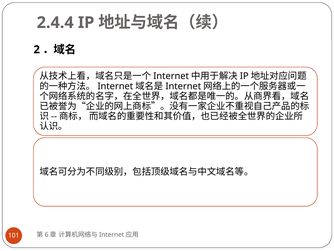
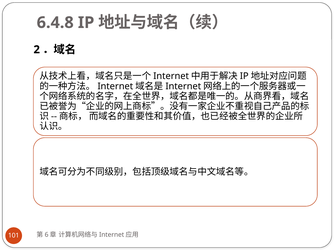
2.4.4: 2.4.4 -> 6.4.8 (55, 23)
